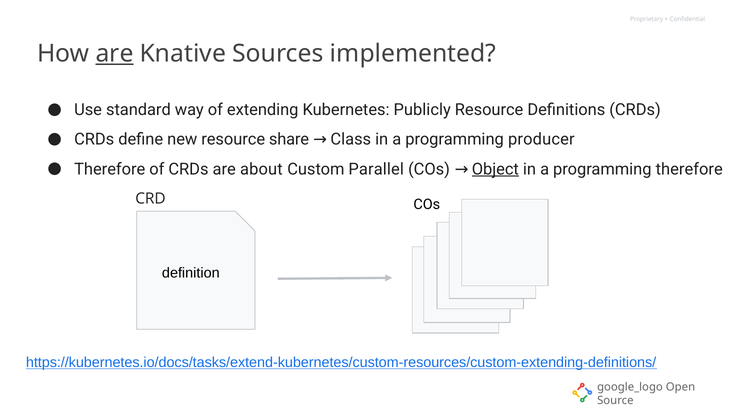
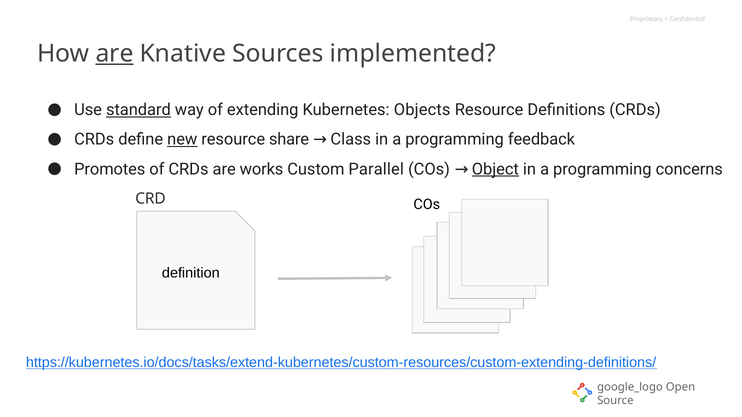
standard underline: none -> present (138, 110)
Publicly: Publicly -> Objects (422, 110)
new underline: none -> present (182, 140)
producer: producer -> feedback (541, 140)
Therefore: Therefore -> Promotes (110, 169)
about: about -> works (262, 169)
programming therefore: therefore -> concerns (689, 169)
